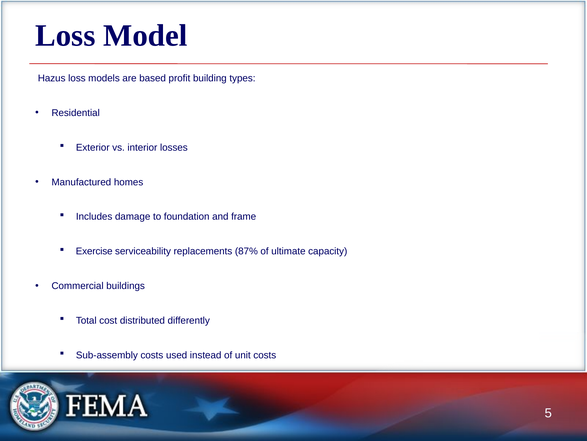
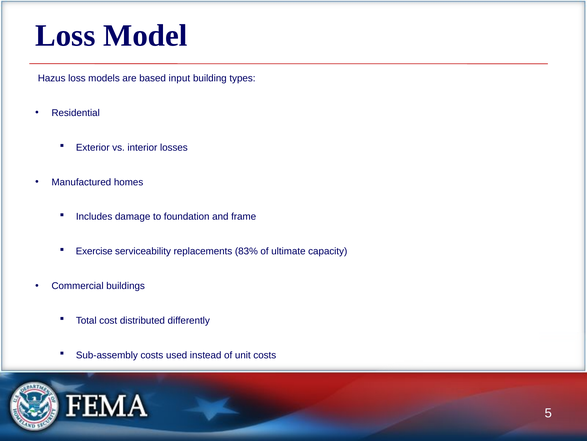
profit: profit -> input (179, 78)
87%: 87% -> 83% (246, 251)
